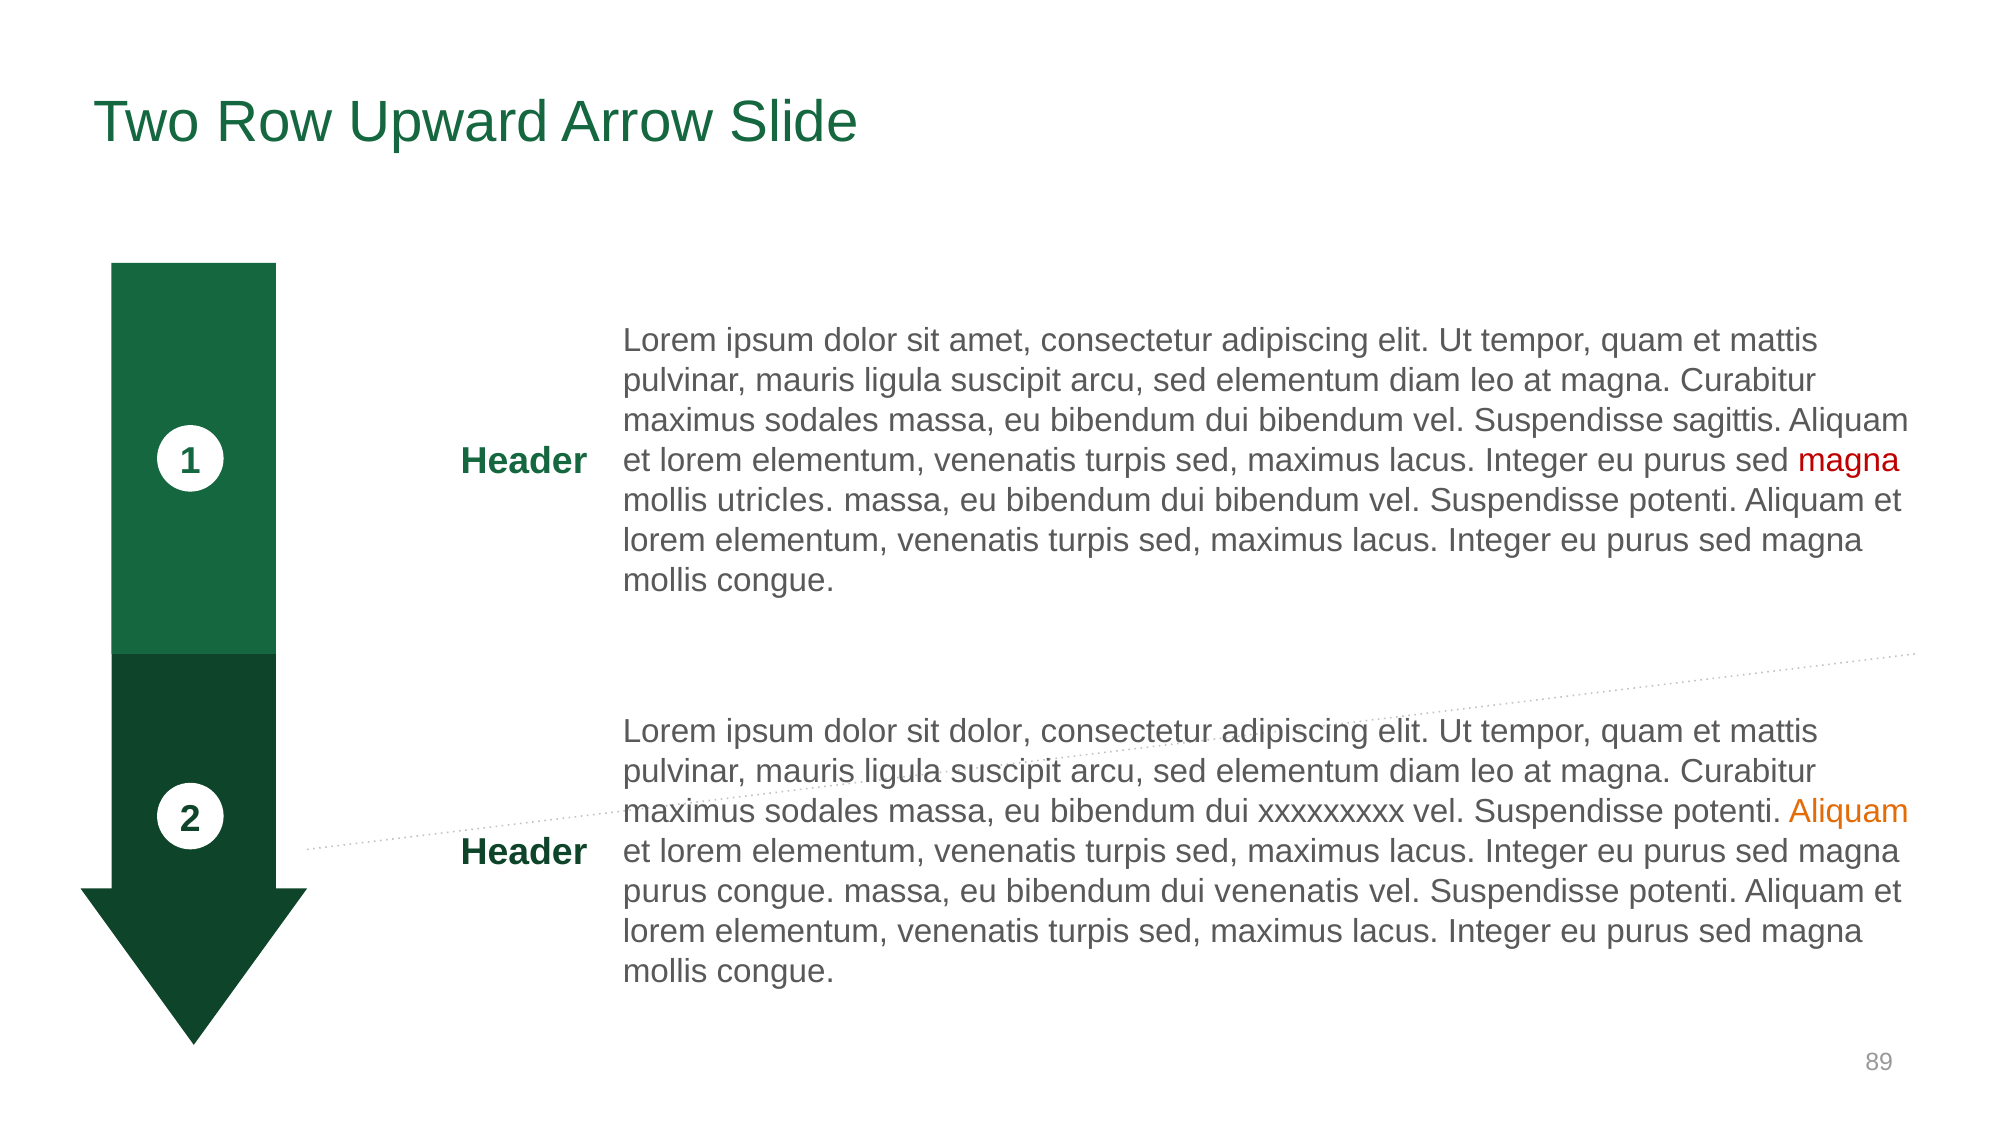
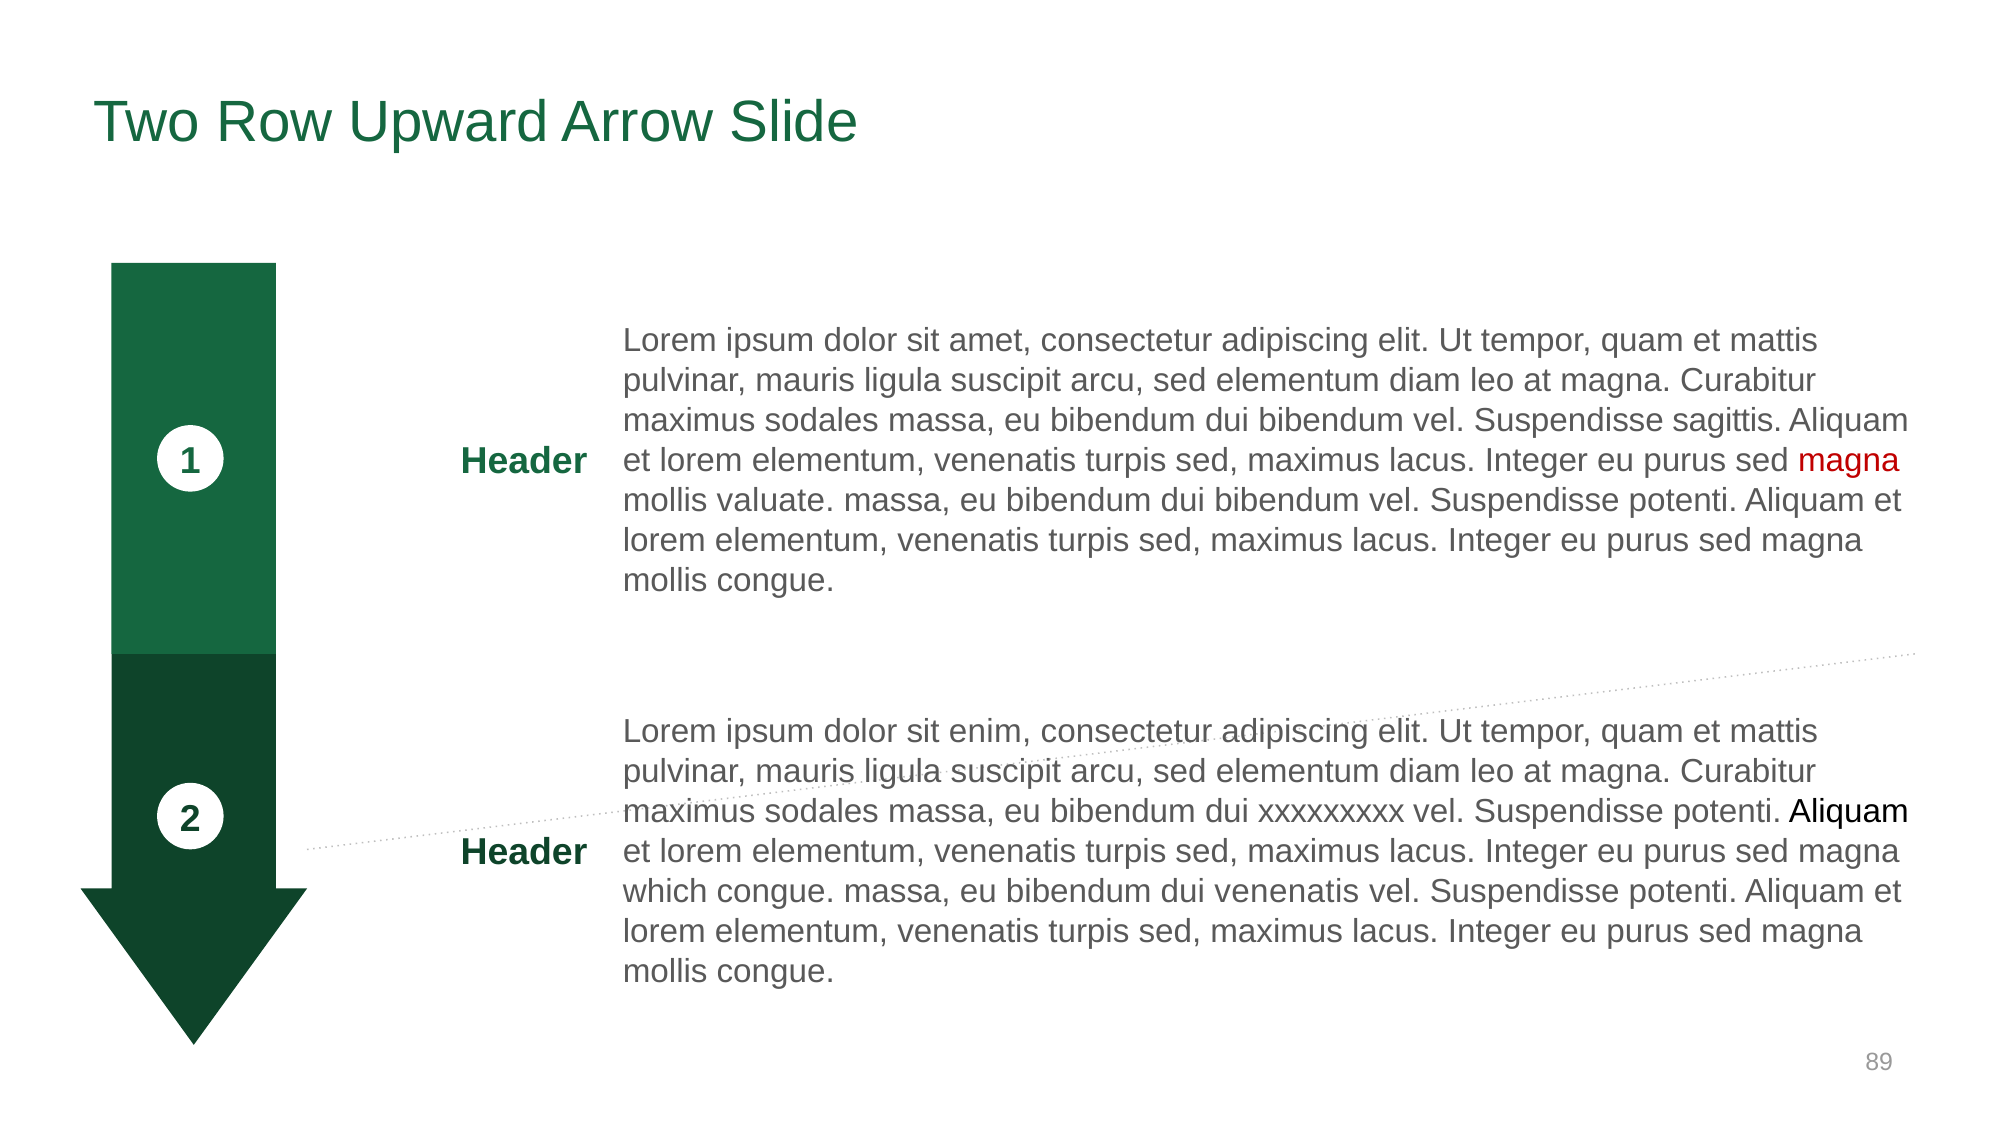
utricles: utricles -> valuate (776, 500)
sit dolor: dolor -> enim (990, 732)
Aliquam colour: orange -> black (1849, 811)
purus: purus -> which (665, 891)
